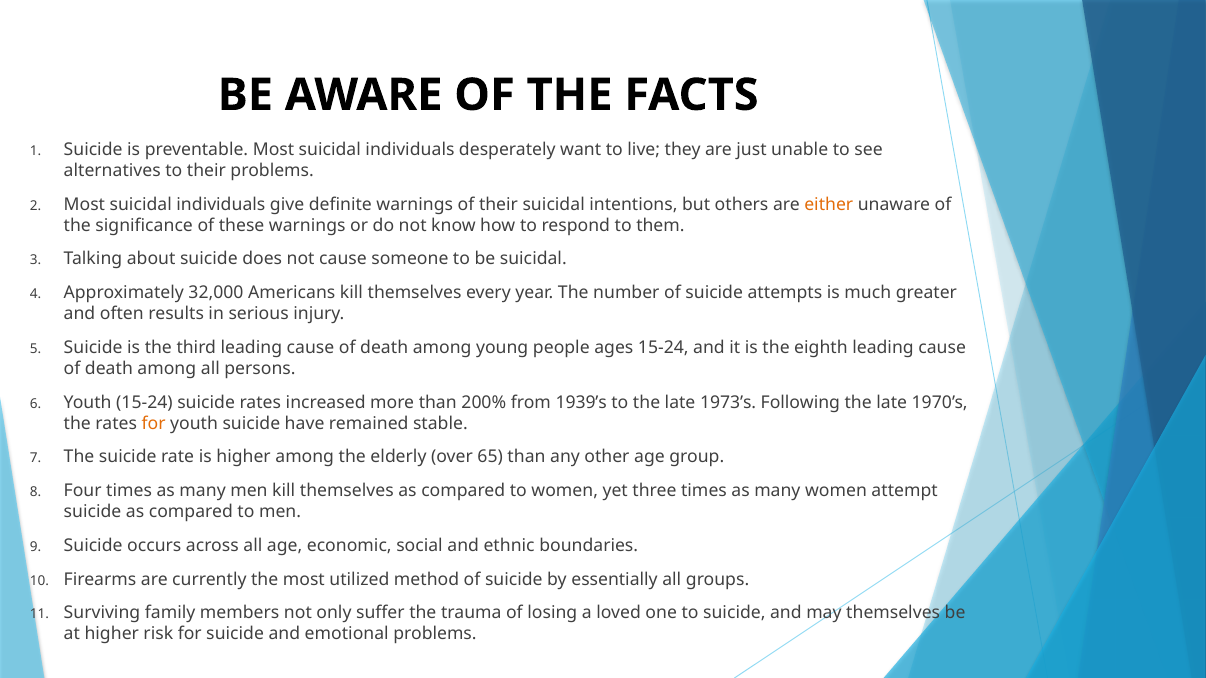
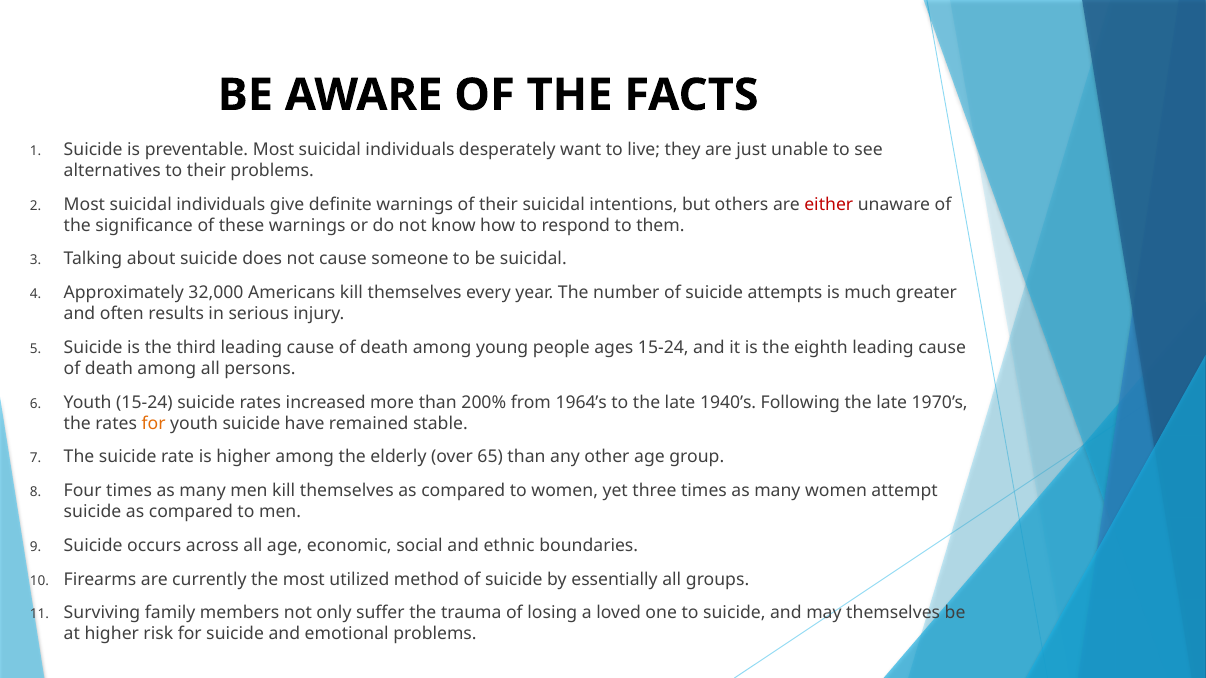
either colour: orange -> red (829, 204)
1939’s: 1939’s -> 1964’s (581, 403)
1973’s: 1973’s -> 1940’s (728, 403)
